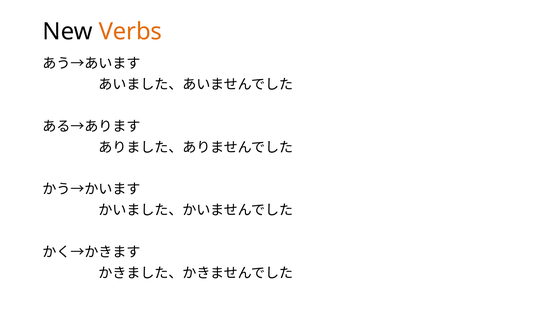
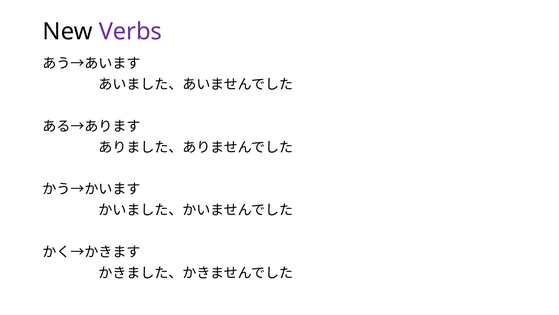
Verbs colour: orange -> purple (130, 32)
